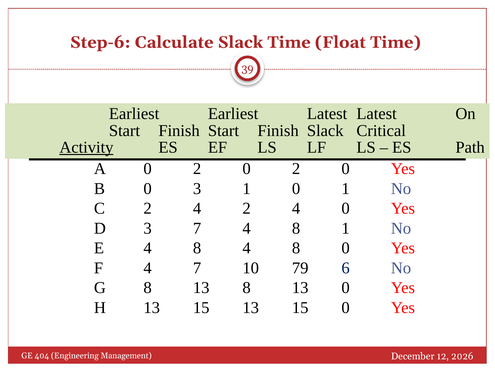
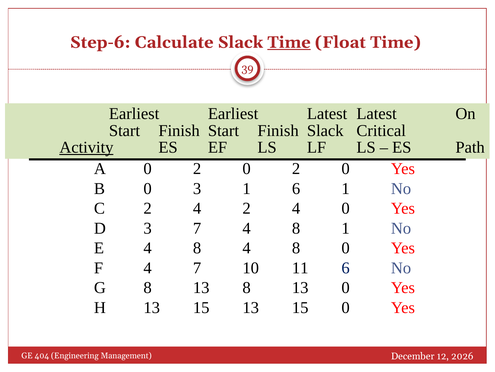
Time underline: none -> present (289, 42)
1 0: 0 -> 6 (296, 188)
79: 79 -> 11 (300, 267)
